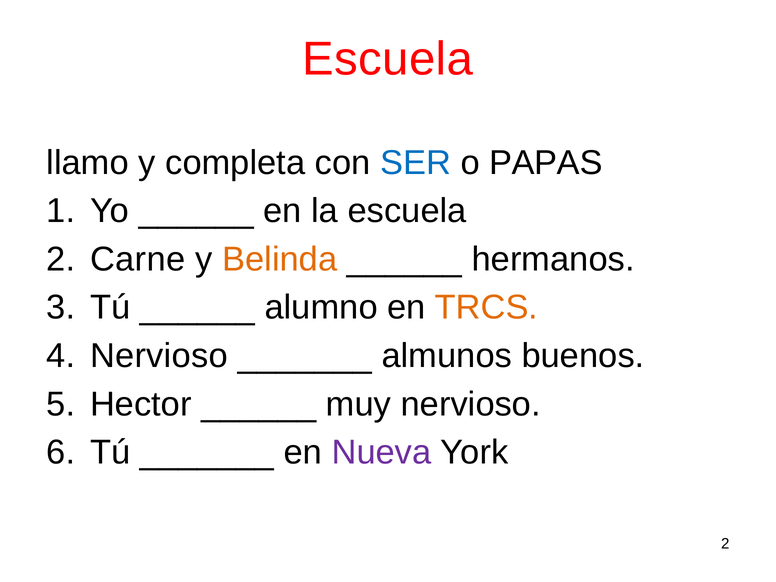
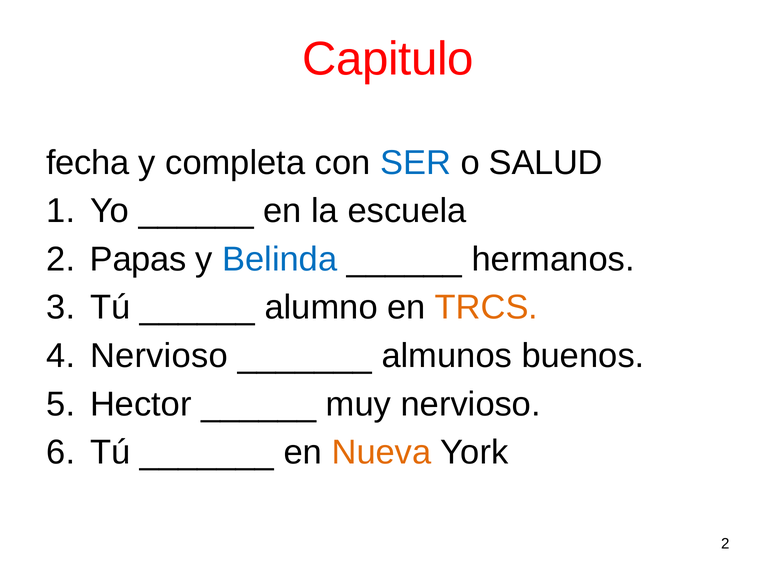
Escuela: Escuela -> Capitulo (388, 59)
llamo: llamo -> fecha (88, 163)
PAPAS: PAPAS -> SALUD (546, 163)
Carne: Carne -> Papas (138, 259)
Belinda colour: orange -> blue (280, 259)
Nueva colour: purple -> orange (382, 453)
